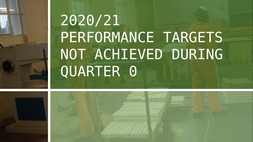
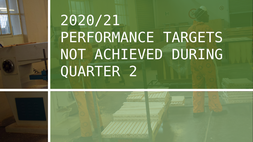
0: 0 -> 2 (133, 72)
